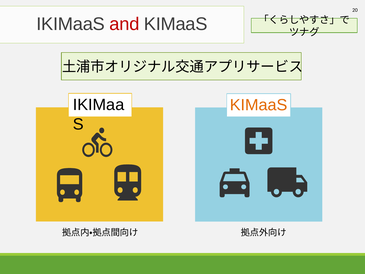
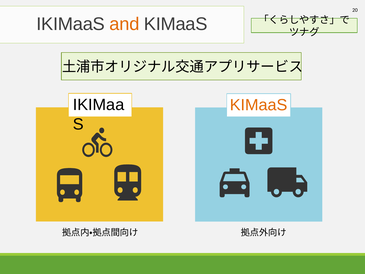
and colour: red -> orange (124, 24)
